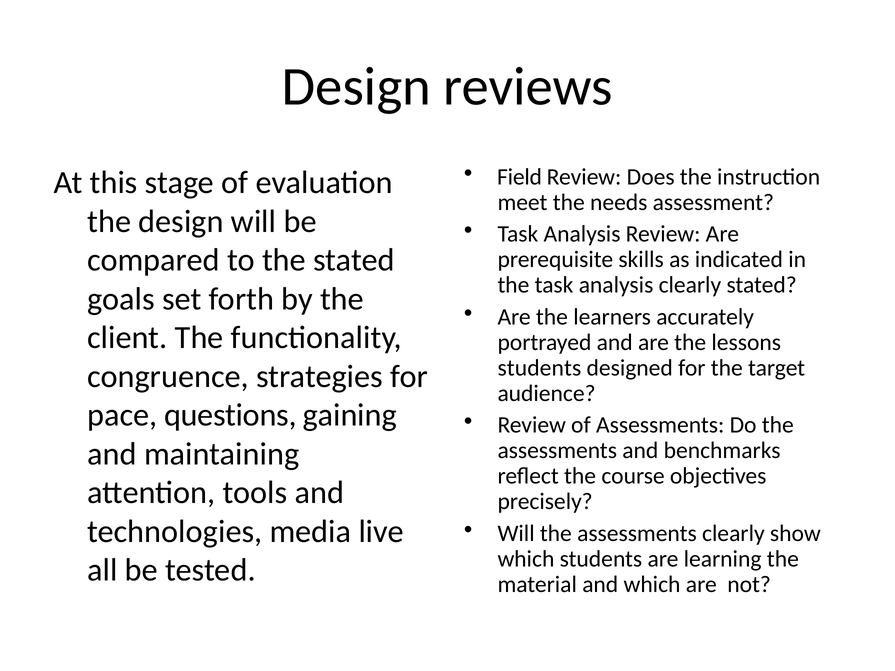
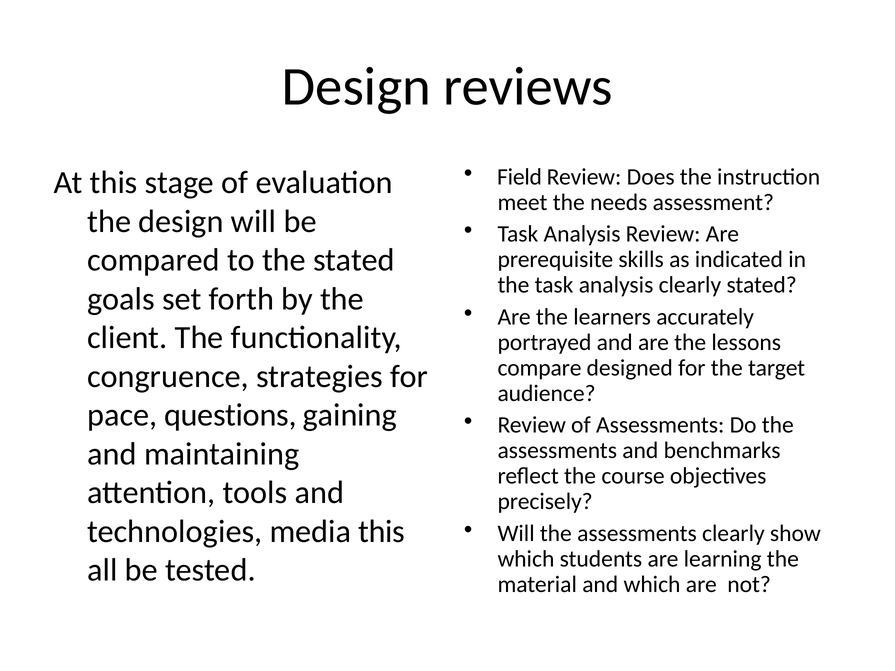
students: students -> compare (539, 368)
media live: live -> this (381, 532)
